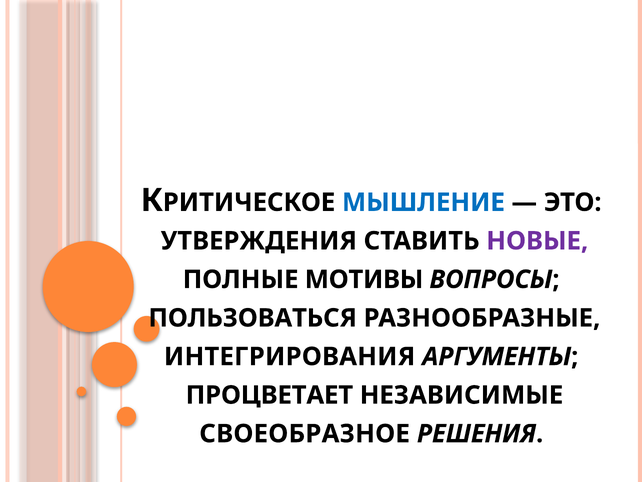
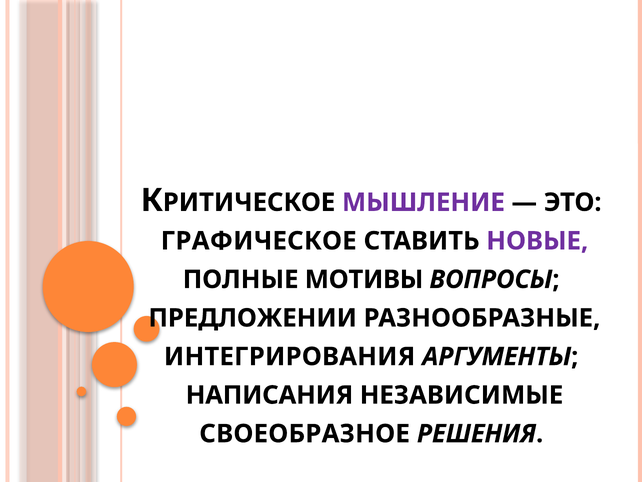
МЫШЛЕНИЕ colour: blue -> purple (423, 202)
УТВЕРЖДЕНИЯ: УТВЕРЖДЕНИЯ -> ГРАФИЧЕСКОЕ (259, 241)
ПОЛЬЗОВАТЬСЯ: ПОЛЬЗОВАТЬСЯ -> ПРЕДЛОЖЕНИИ (253, 318)
ПРОЦВЕТАЕТ: ПРОЦВЕТАЕТ -> НАПИСАНИЯ (269, 395)
